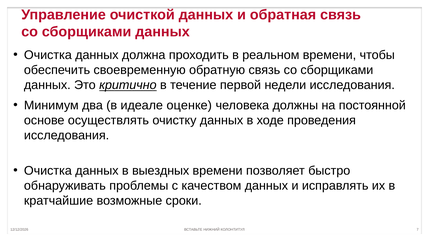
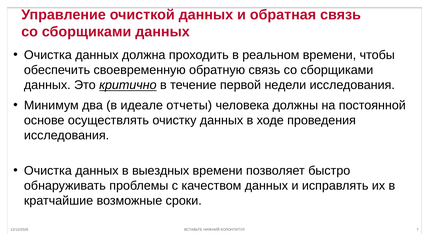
оценке: оценке -> отчеты (189, 106)
